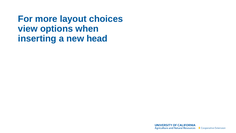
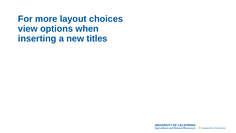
head: head -> titles (97, 39)
